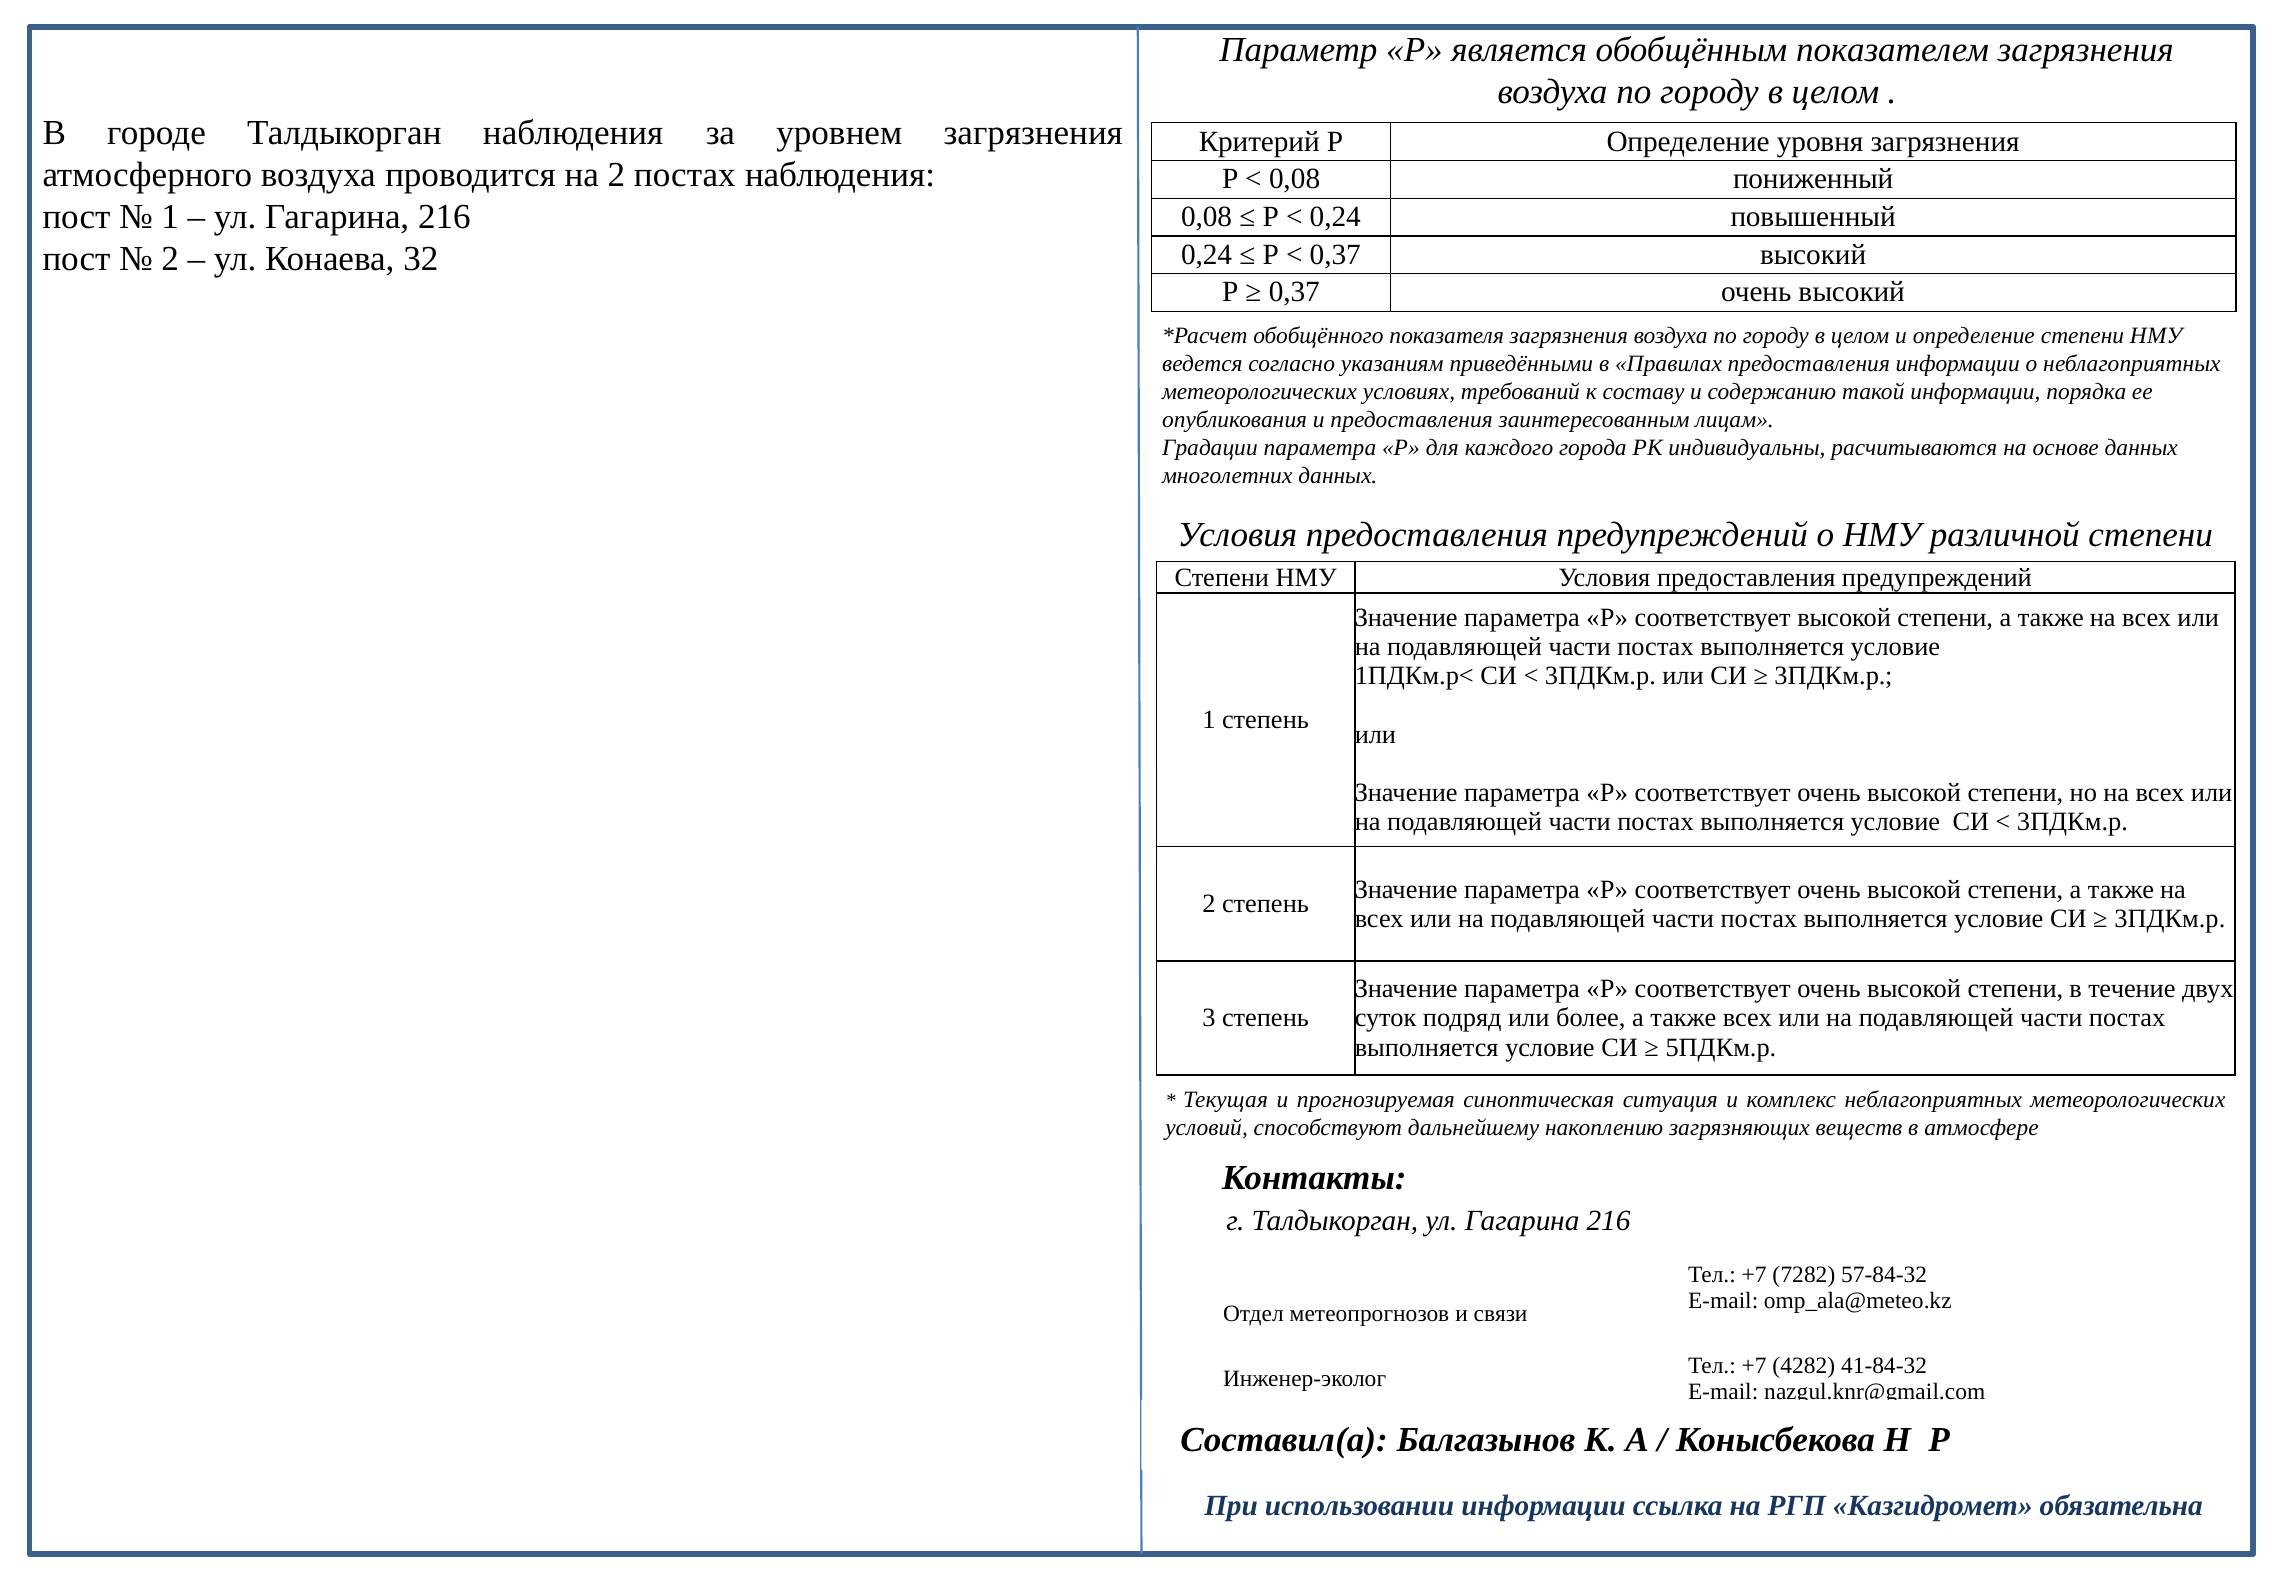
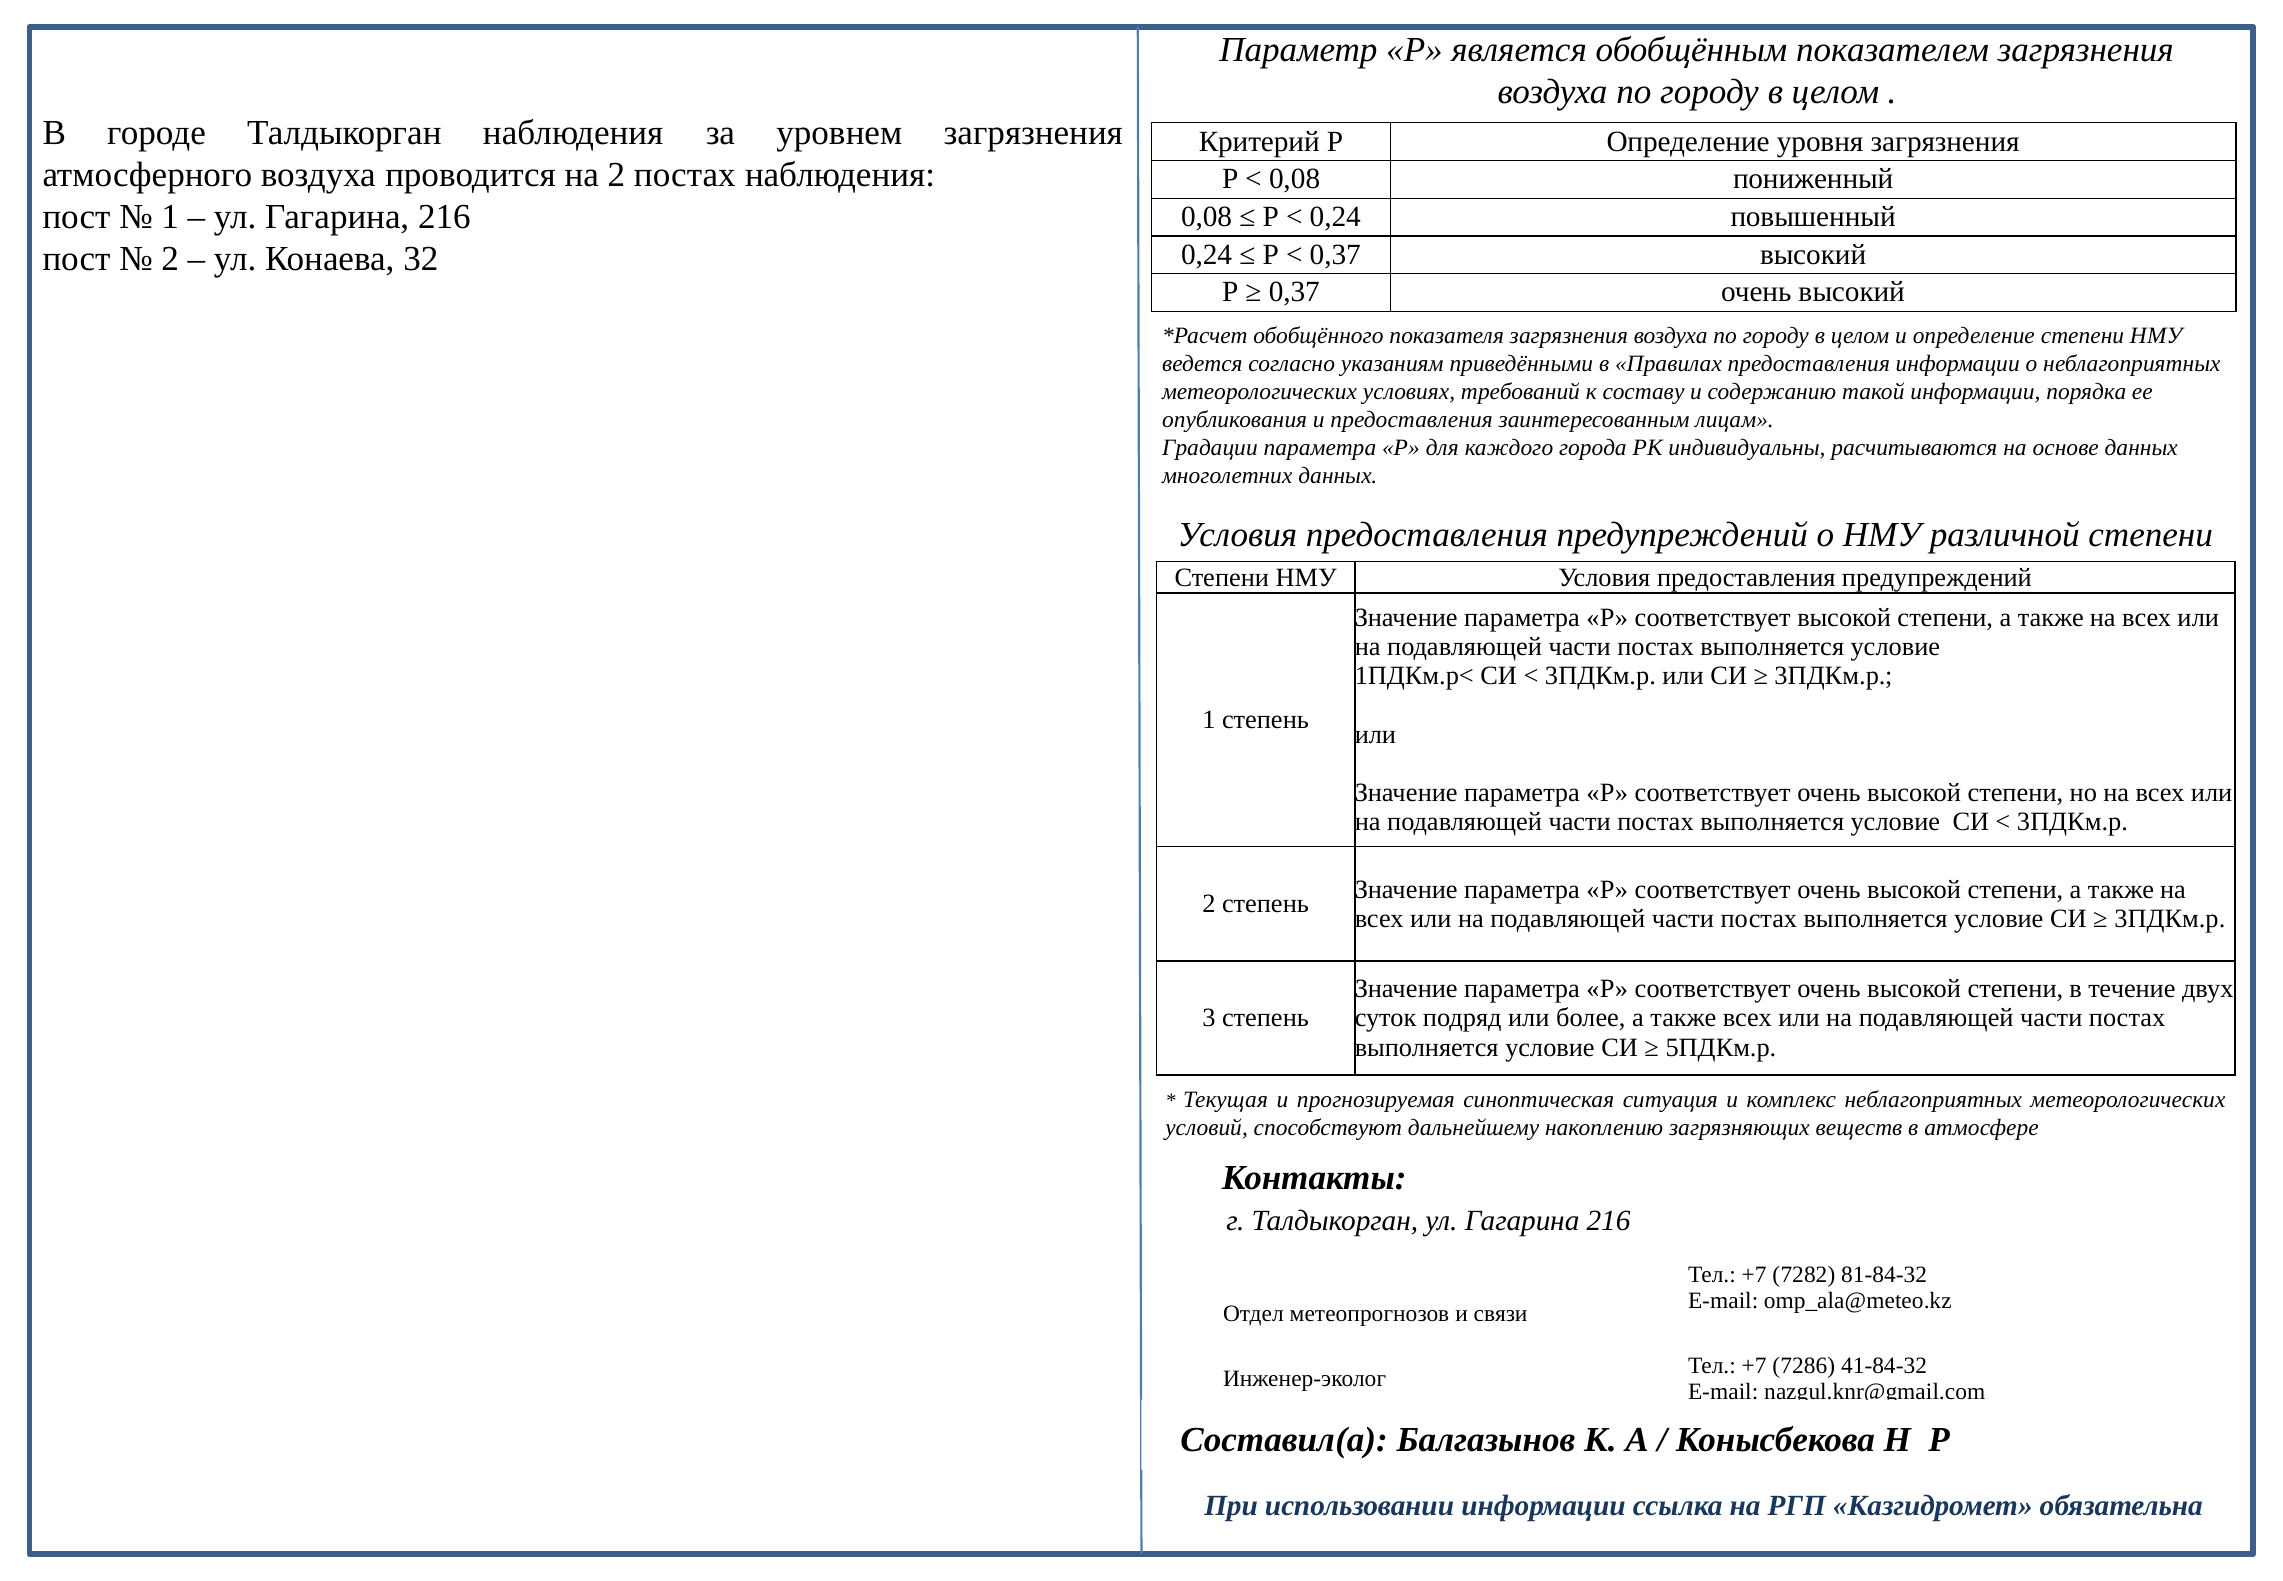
57-84-32: 57-84-32 -> 81-84-32 (1884, 1274)
4282: 4282 -> 7286 (1804, 1365)
